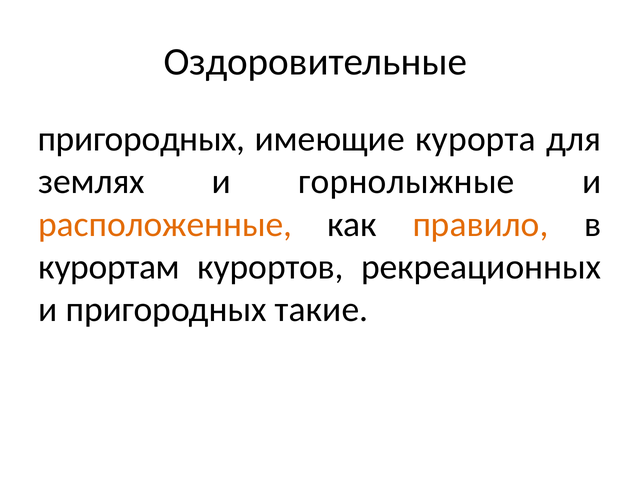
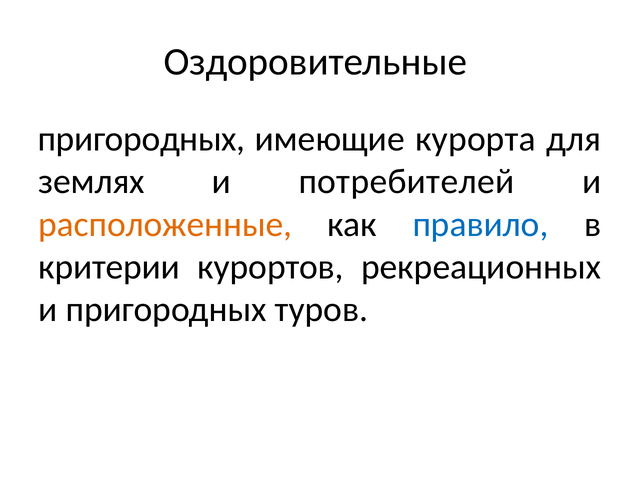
горнолыжные: горнолыжные -> потребителей (406, 182)
правило colour: orange -> blue (481, 224)
курортам: курортам -> критерии (109, 267)
такие: такие -> туров (322, 310)
